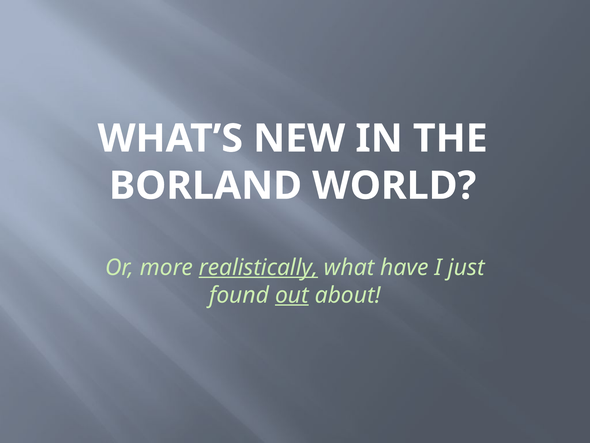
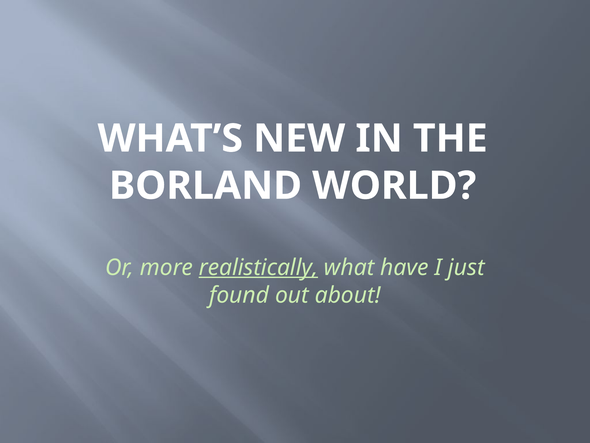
out underline: present -> none (292, 295)
